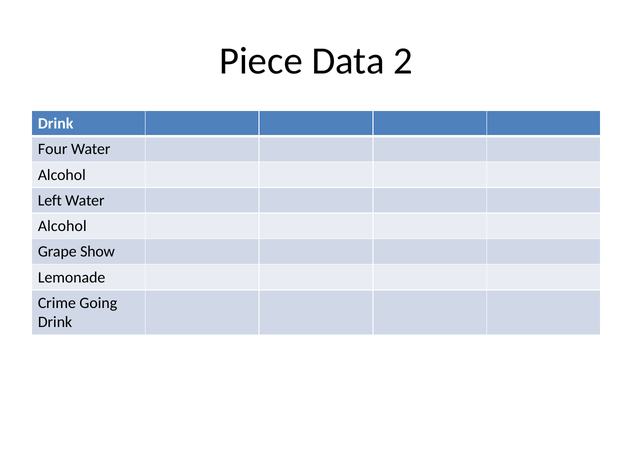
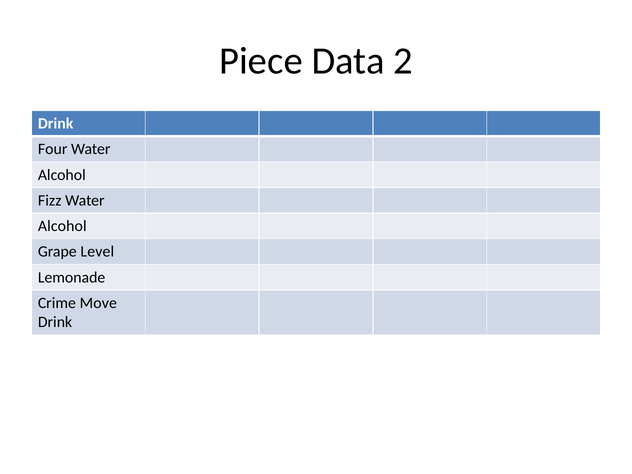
Left: Left -> Fizz (50, 200)
Show: Show -> Level (97, 252)
Going: Going -> Move (98, 303)
